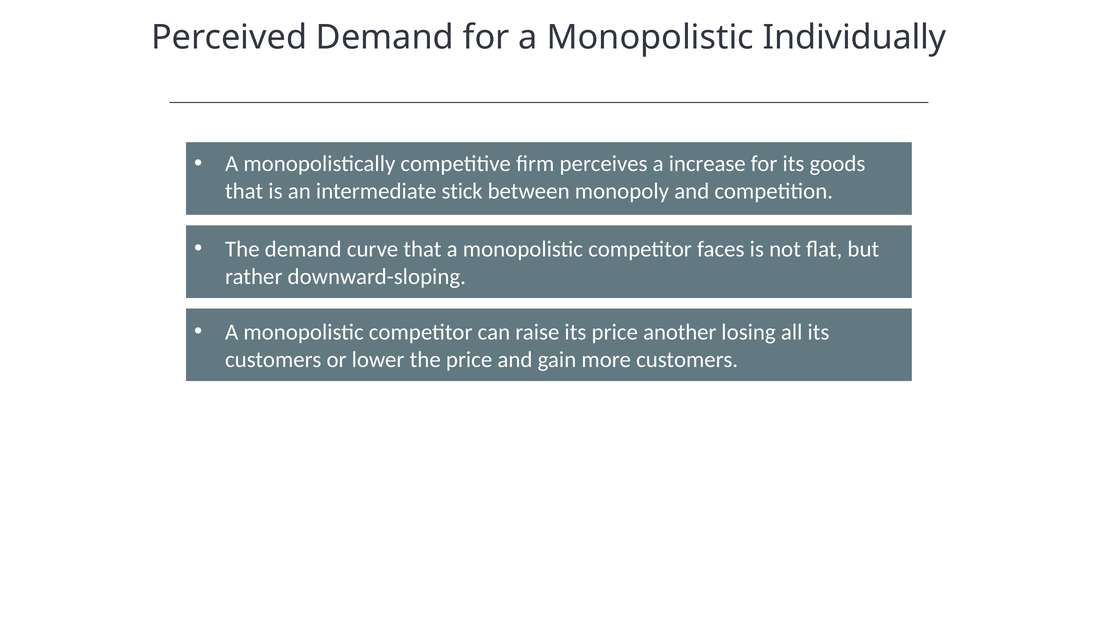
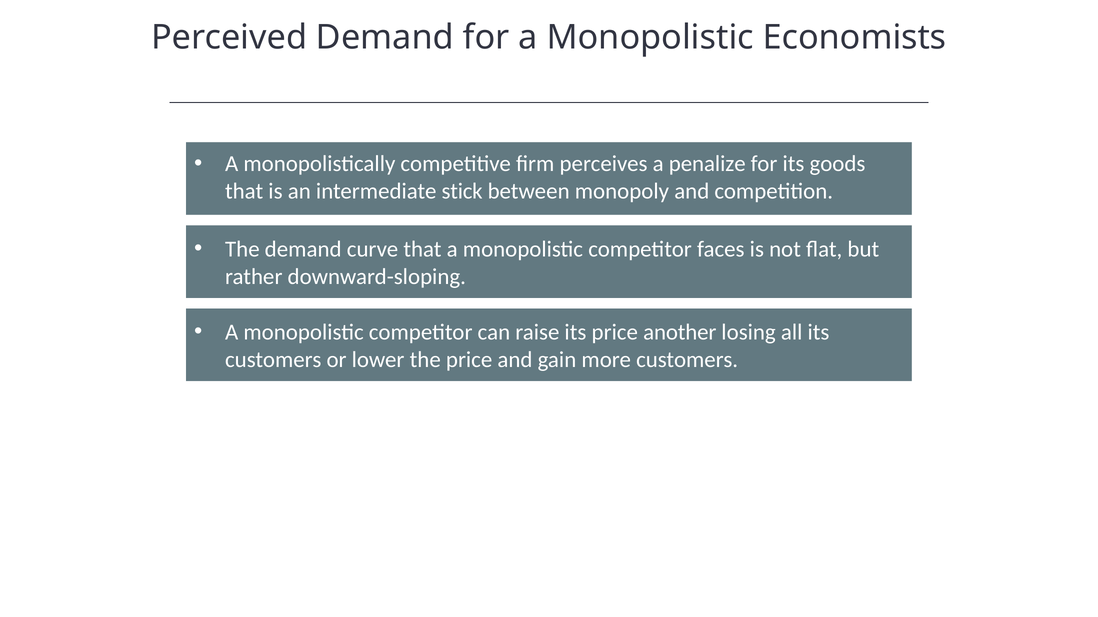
Individually: Individually -> Economists (855, 38)
increase: increase -> penalize (707, 164)
